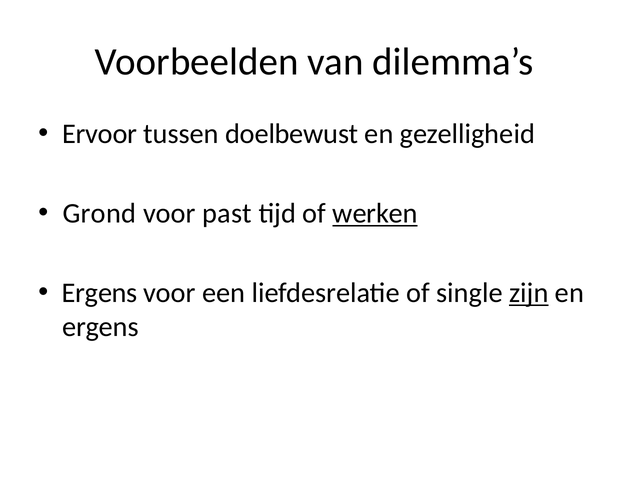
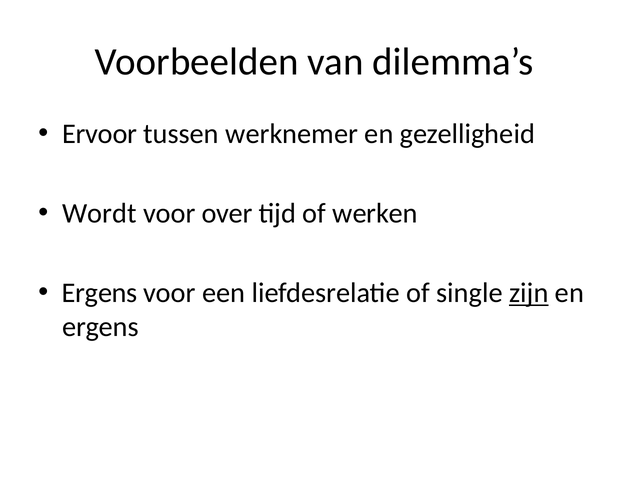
doelbewust: doelbewust -> werknemer (292, 134)
Grond: Grond -> Wordt (100, 213)
past: past -> over (227, 213)
werken underline: present -> none (375, 213)
